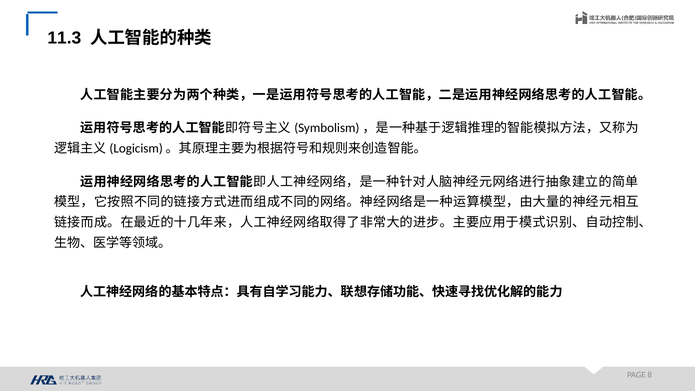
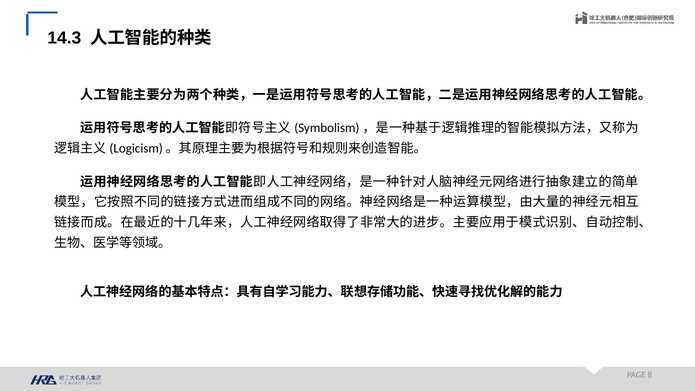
11.3: 11.3 -> 14.3 (64, 38)
